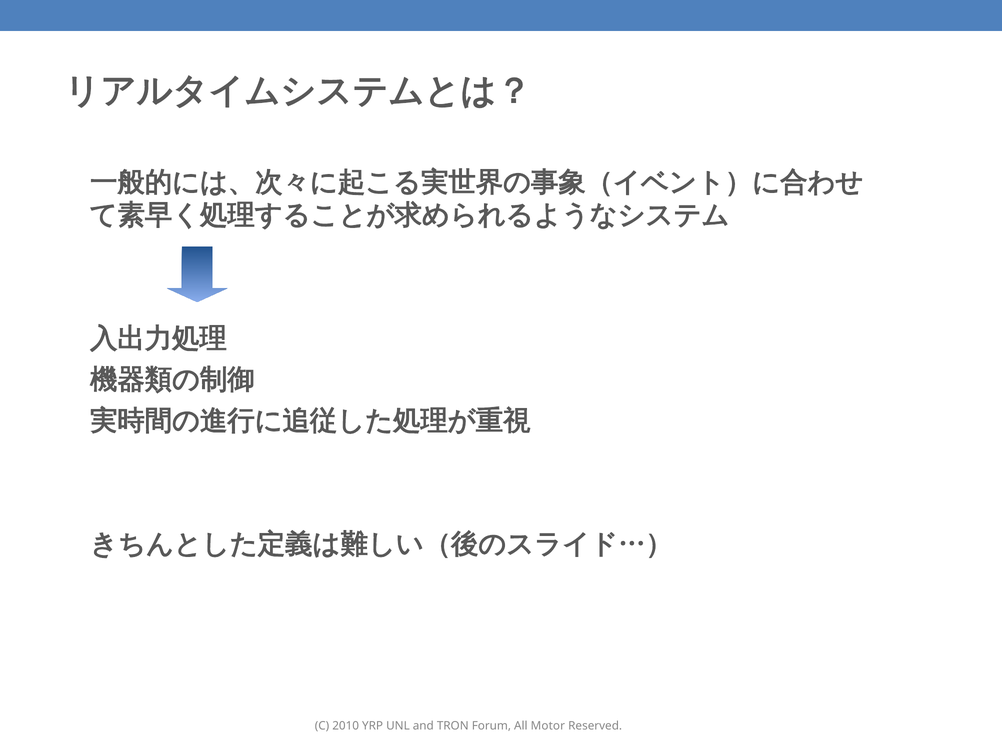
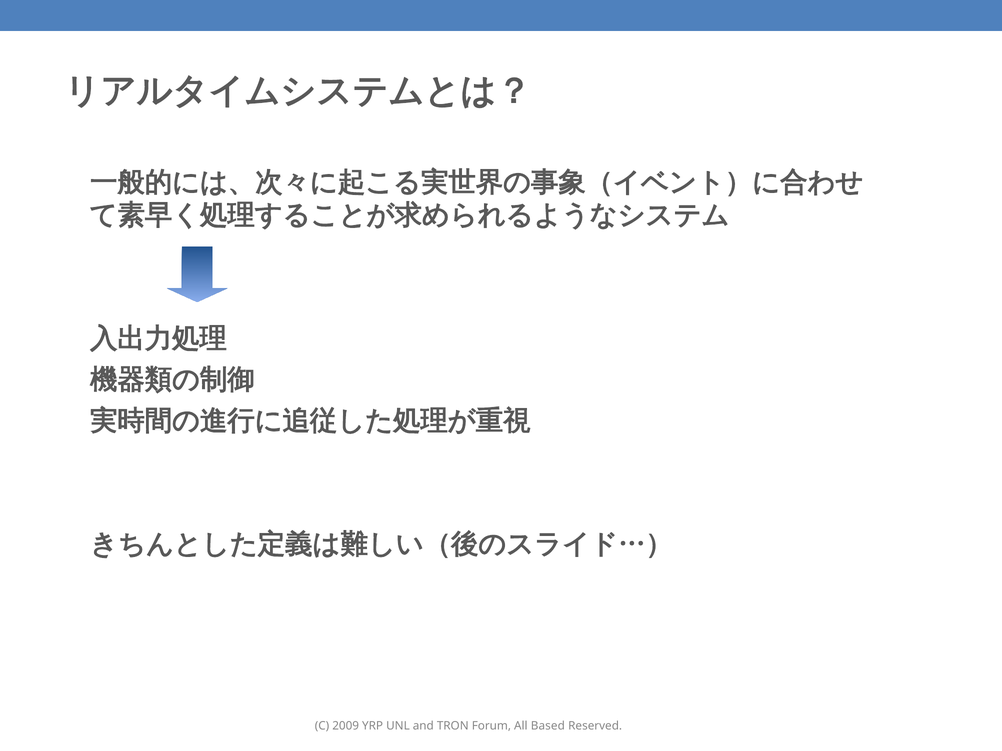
2010: 2010 -> 2009 (346, 726)
Motor: Motor -> Based (548, 726)
